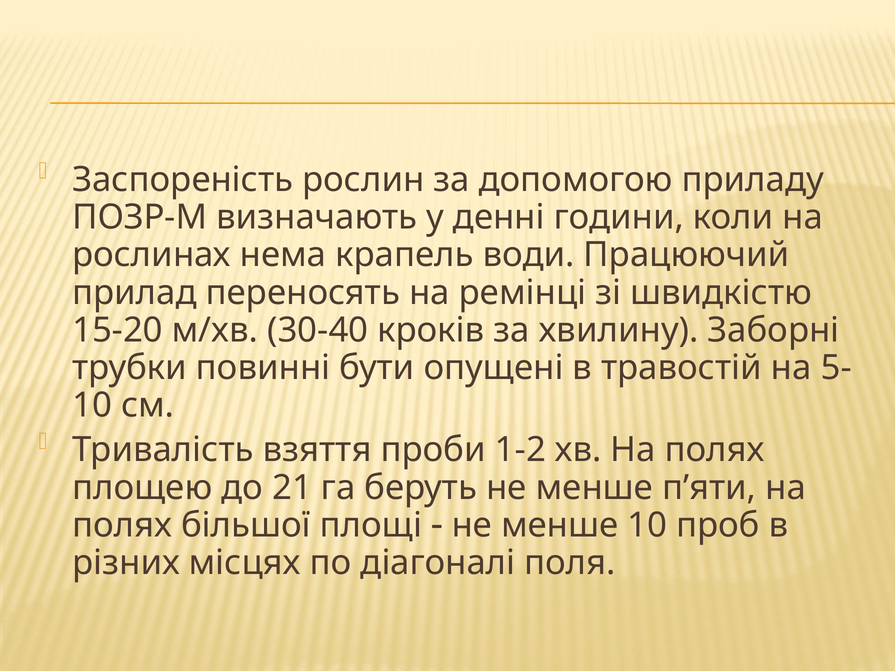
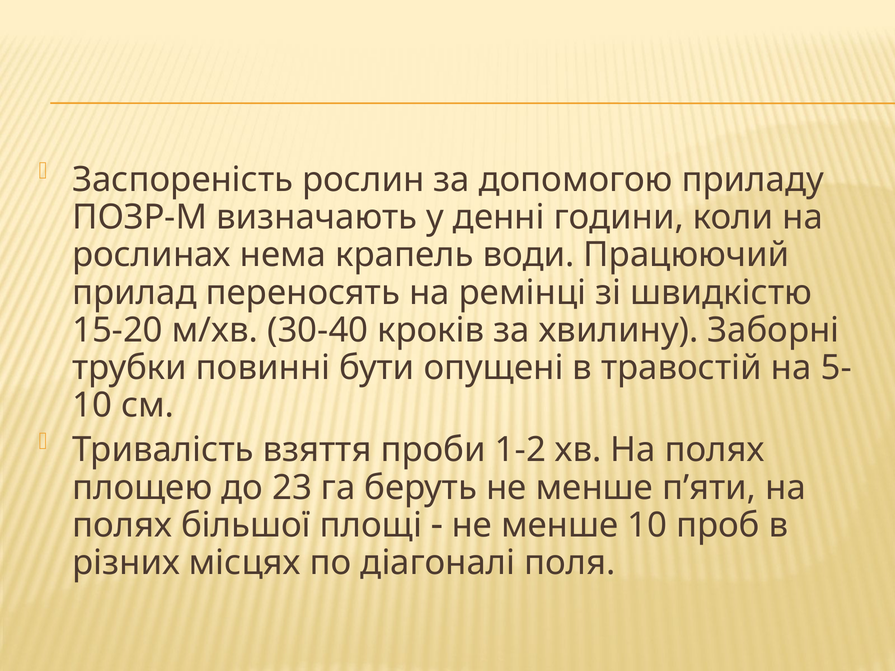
21: 21 -> 23 (292, 488)
